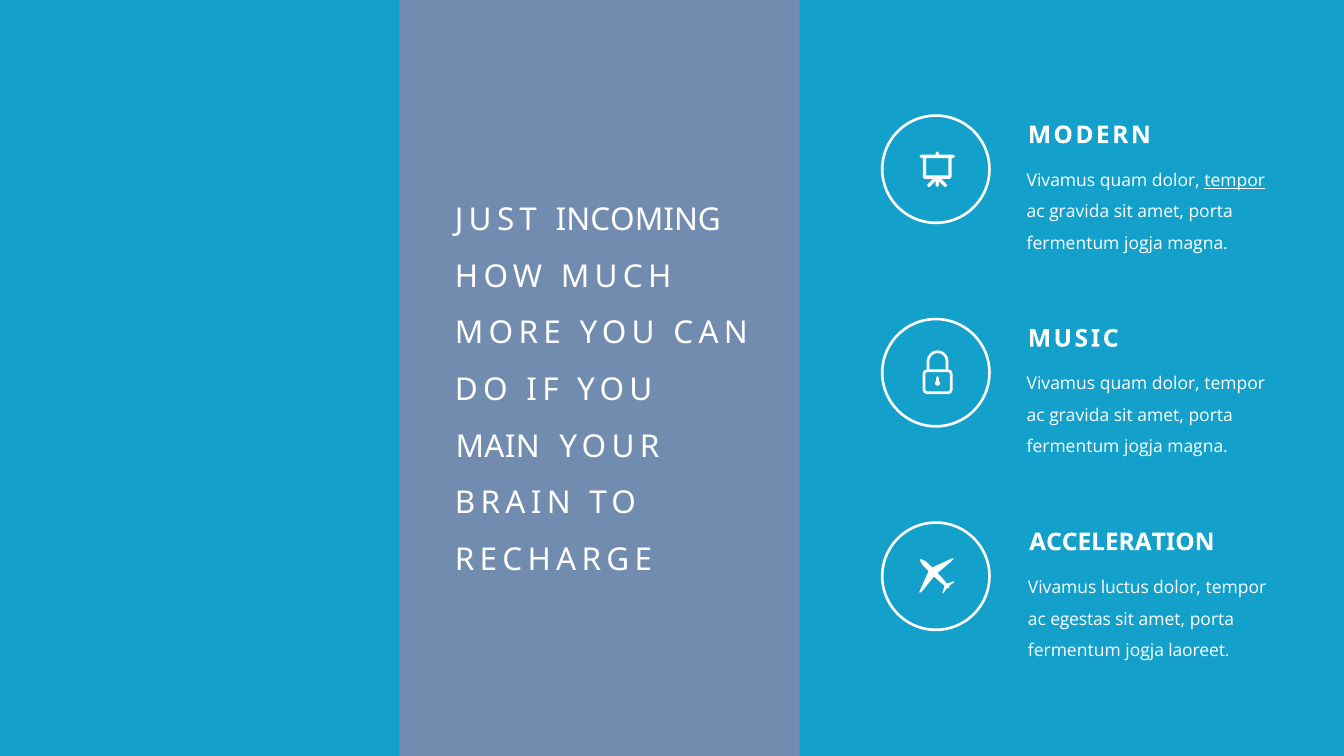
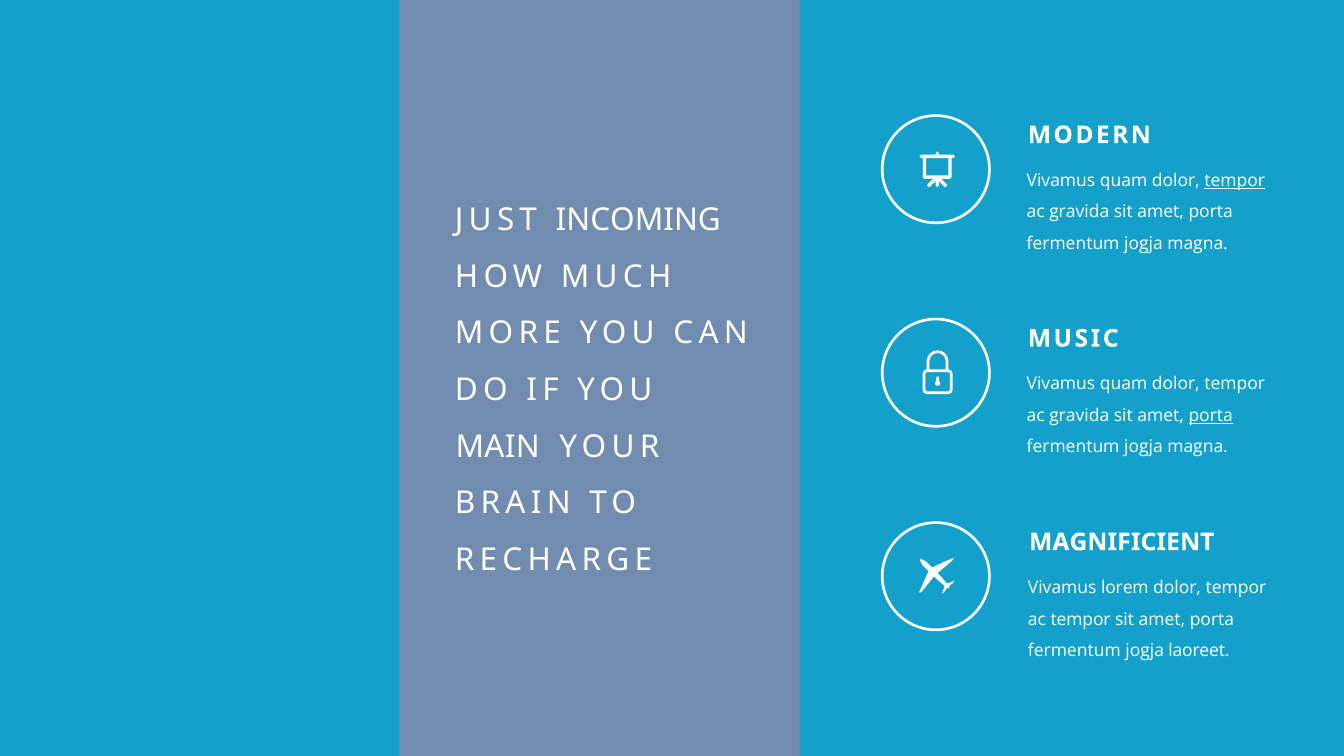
porta underline: none -> present (1211, 416)
ACCELERATION: ACCELERATION -> MAGNIFICIENT (1122, 542)
luctus: luctus -> lorem (1125, 588)
ac egestas: egestas -> tempor (1081, 619)
